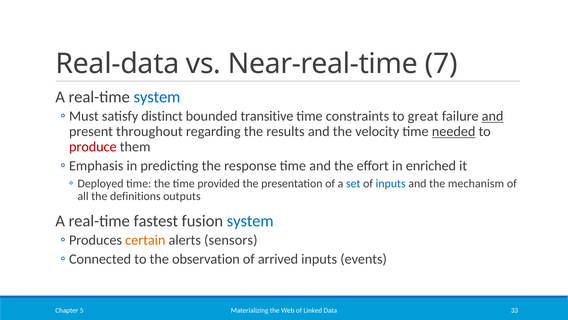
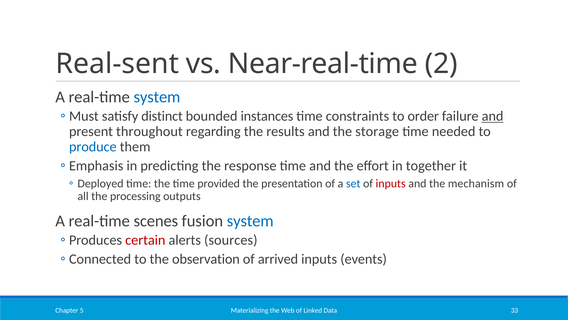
Real-data: Real-data -> Real-sent (117, 64)
7: 7 -> 2 (441, 64)
transitive: transitive -> instances (267, 116)
great: great -> order (423, 116)
velocity: velocity -> storage (377, 131)
needed underline: present -> none (454, 131)
produce colour: red -> blue (93, 147)
enriched: enriched -> together (431, 166)
inputs colour: blue -> red (391, 183)
definitions: definitions -> processing (135, 196)
fastest: fastest -> scenes (156, 221)
certain colour: orange -> red (145, 240)
sensors: sensors -> sources (231, 240)
